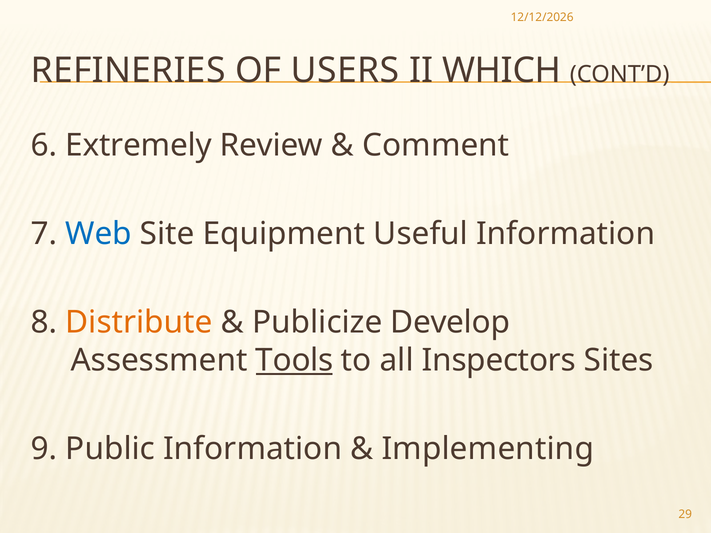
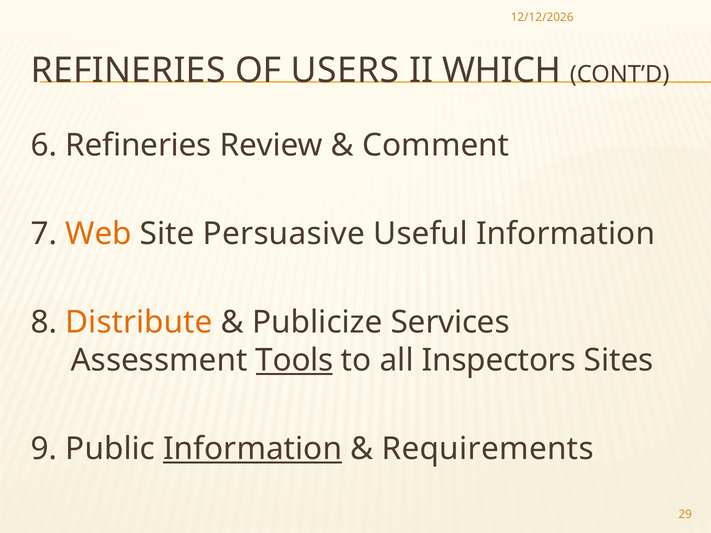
6 Extremely: Extremely -> Refineries (138, 146)
Web colour: blue -> orange (99, 234)
Equipment: Equipment -> Persuasive (284, 234)
Develop: Develop -> Services (450, 323)
Information underline: none -> present (253, 449)
Implementing: Implementing -> Requirements (488, 449)
